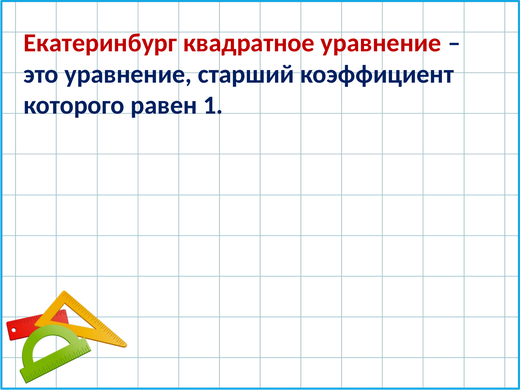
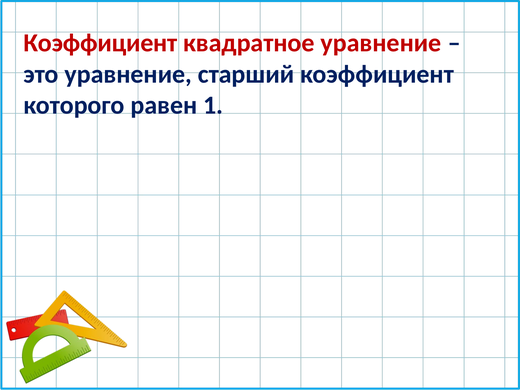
Екатеринбург: Екатеринбург -> Коэффициент (100, 43)
